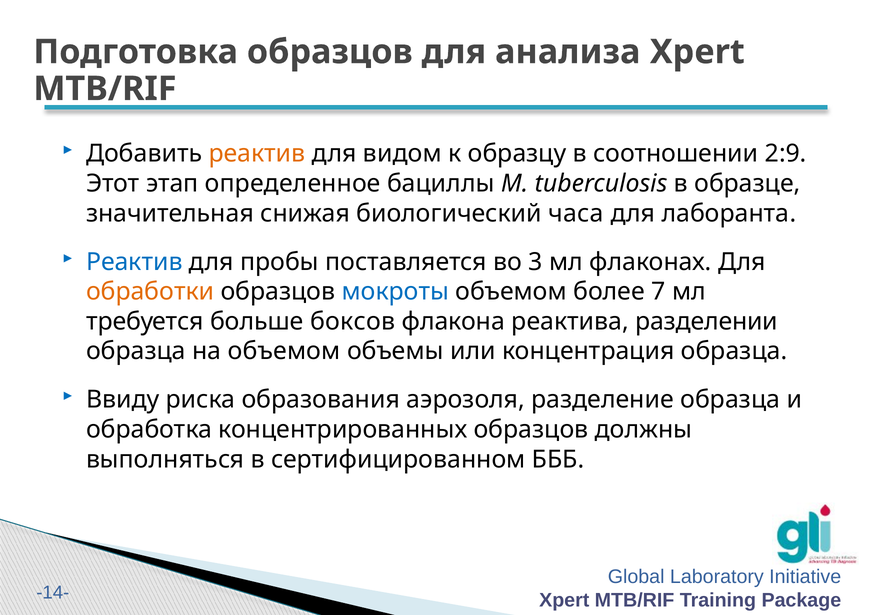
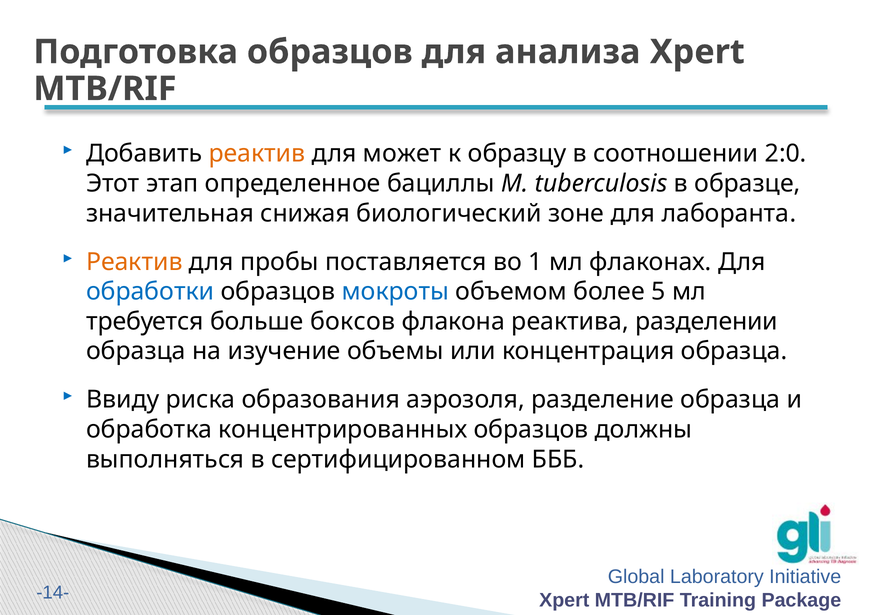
видом: видом -> может (402, 154)
2:9: 2:9 -> 2:0 (786, 154)
часа: часа -> зоне (576, 214)
Реактив colour: blue -> orange (134, 262)
3: 3 -> 1 (536, 262)
обработки colour: orange -> blue (150, 292)
7: 7 -> 5 (658, 292)
на объемом: объемом -> изучение (284, 352)
